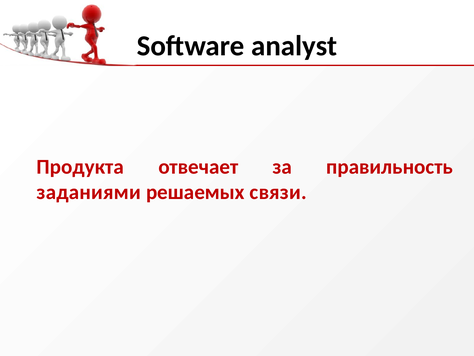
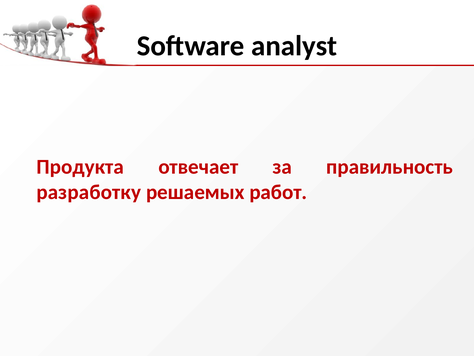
заданиями: заданиями -> разработку (89, 192)
связи: связи -> работ (278, 192)
